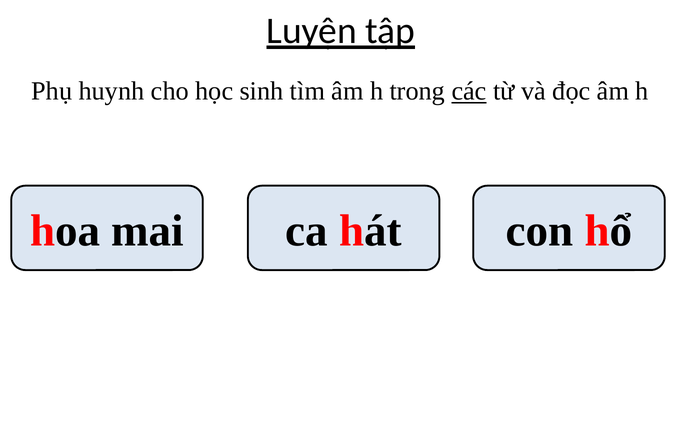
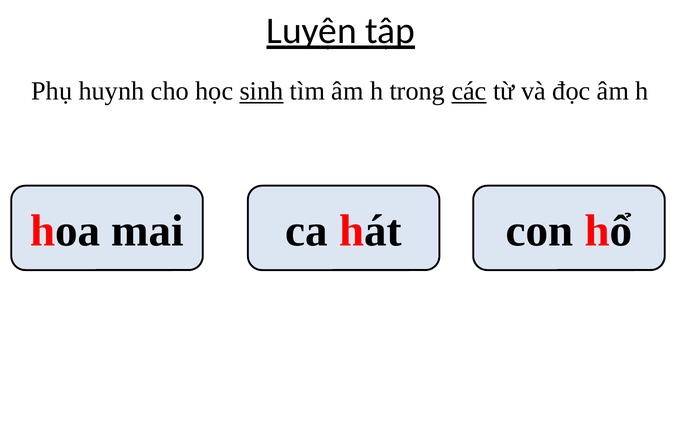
sinh underline: none -> present (262, 91)
